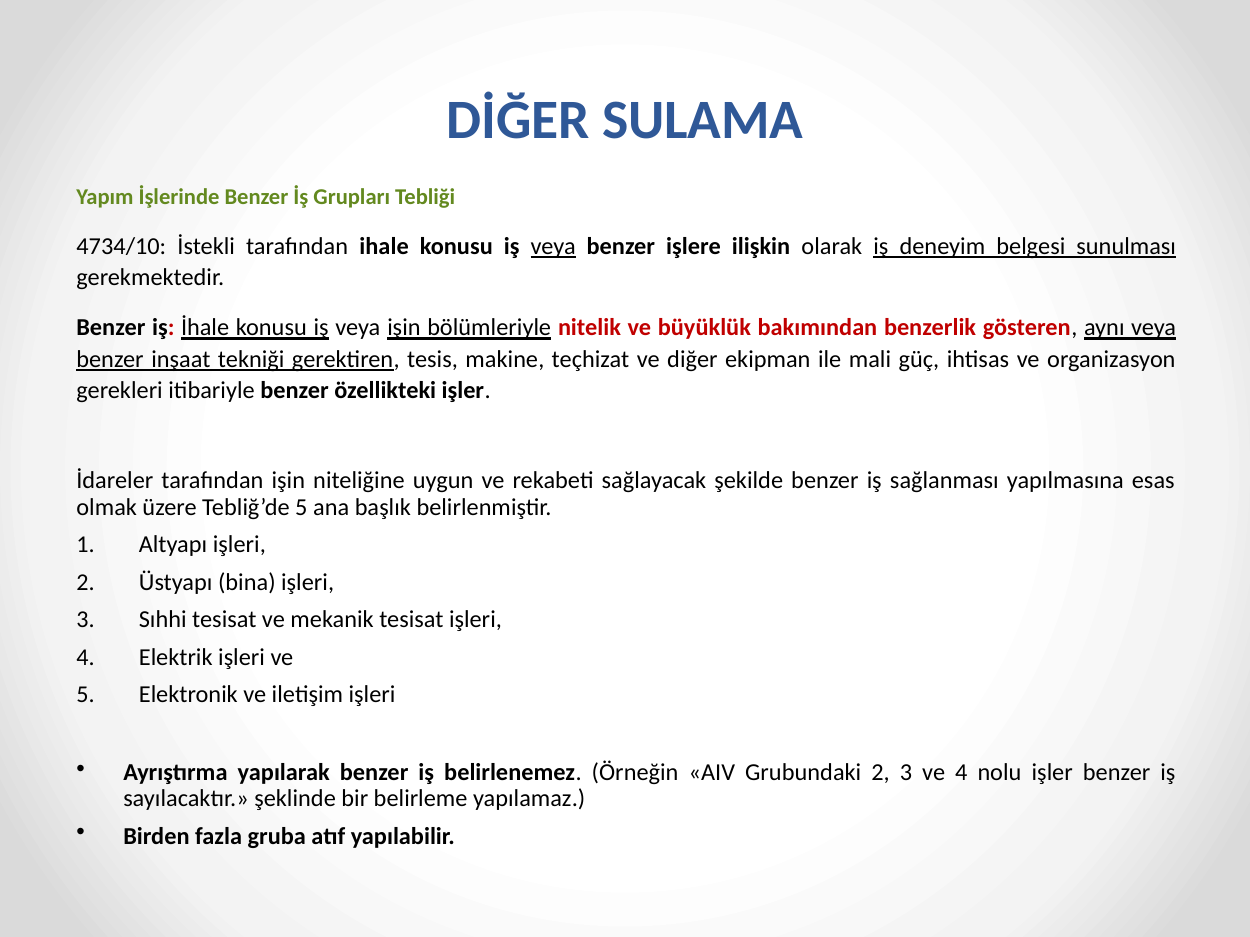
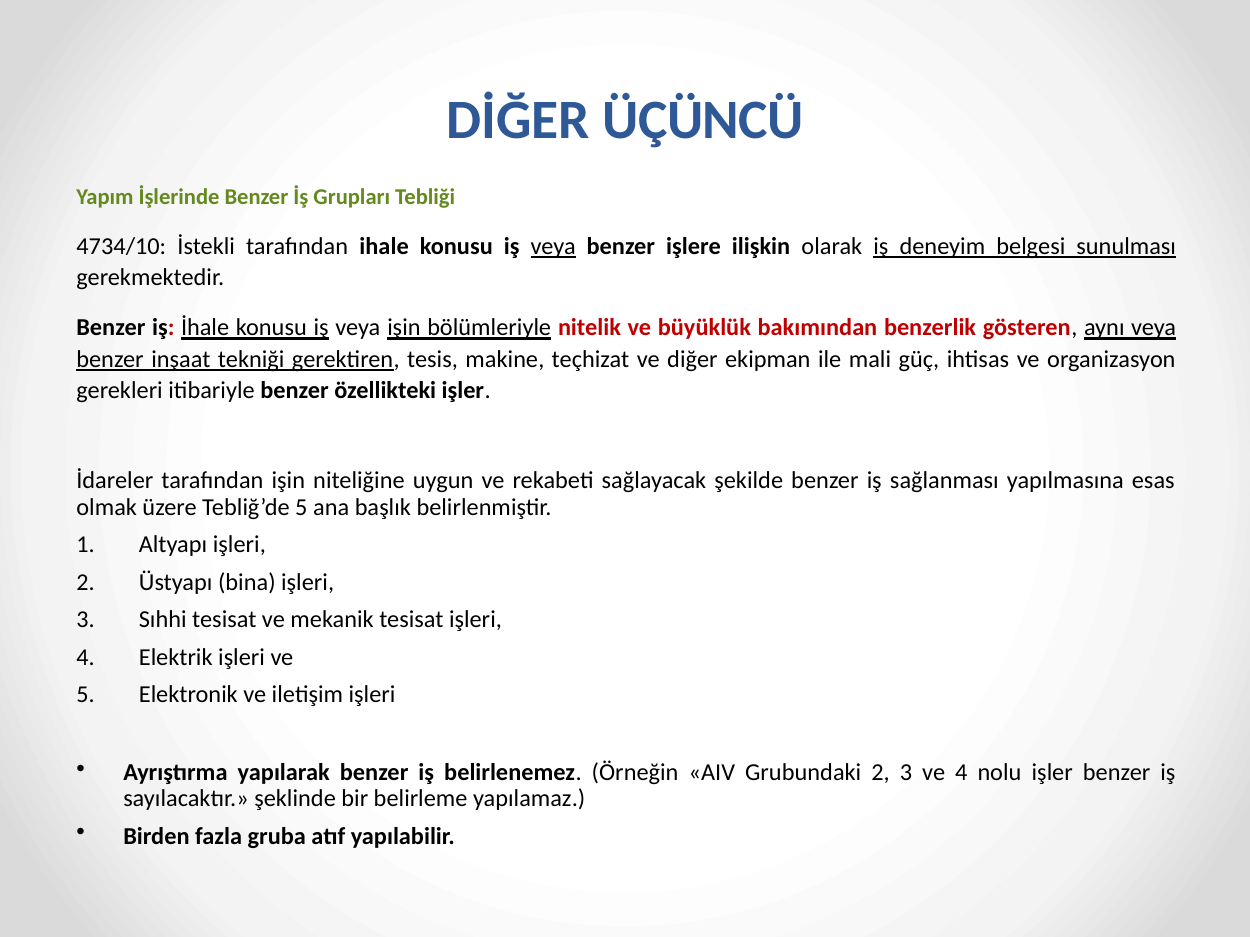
SULAMA: SULAMA -> ÜÇÜNCÜ (703, 120)
